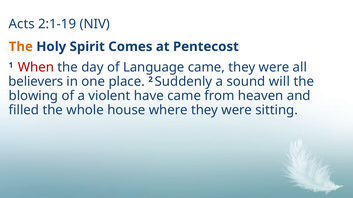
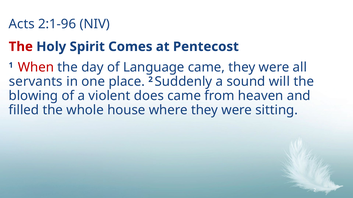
2:1-19: 2:1-19 -> 2:1-96 (57, 24)
The colour: orange -> red (21, 47)
believers: believers -> servants (36, 82)
have: have -> does (149, 96)
